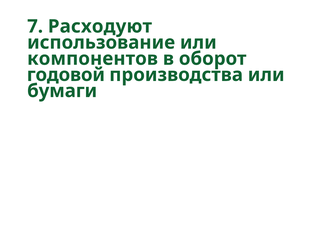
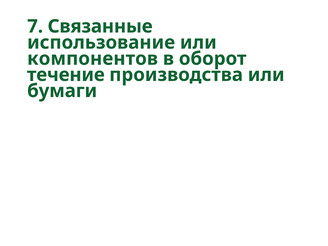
Расходуют: Расходуют -> Связанные (100, 26)
годовой: годовой -> течение (66, 75)
